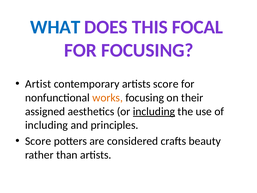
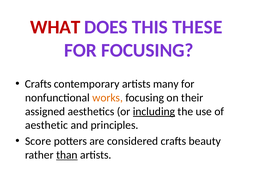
WHAT colour: blue -> red (55, 27)
FOCAL: FOCAL -> THESE (197, 27)
Artist: Artist -> Crafts (38, 84)
artists score: score -> many (166, 84)
including: including -> aesthetic (47, 125)
than underline: none -> present (67, 155)
